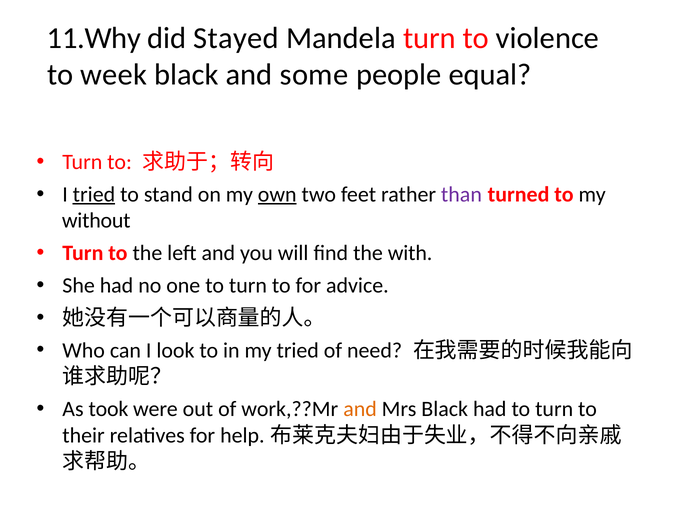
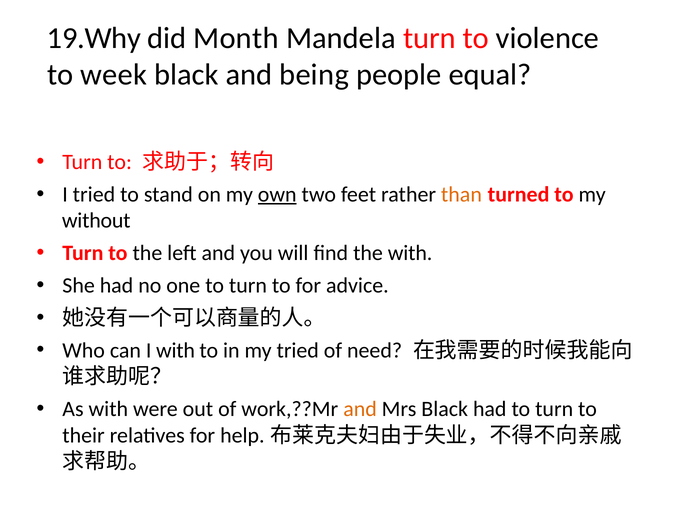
11.Why: 11.Why -> 19.Why (94, 38)
Stayed: Stayed -> Month (236, 38)
some: some -> being (314, 75)
tried underline: present -> none (94, 195)
than colour: purple -> orange (461, 195)
I look: look -> with (176, 351)
As took: took -> with (108, 409)
